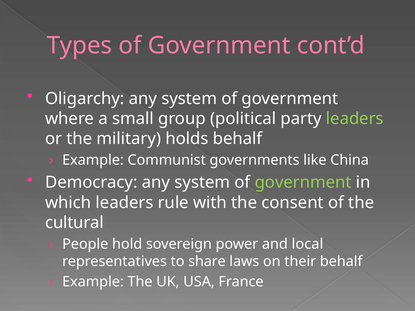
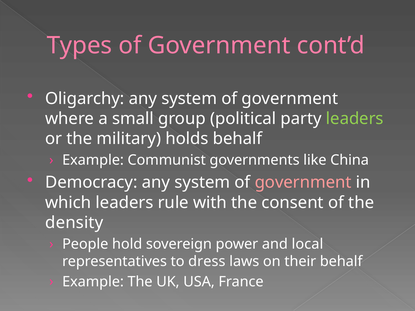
government colour: light green -> pink (303, 183)
cultural: cultural -> density (74, 223)
share: share -> dress (207, 262)
